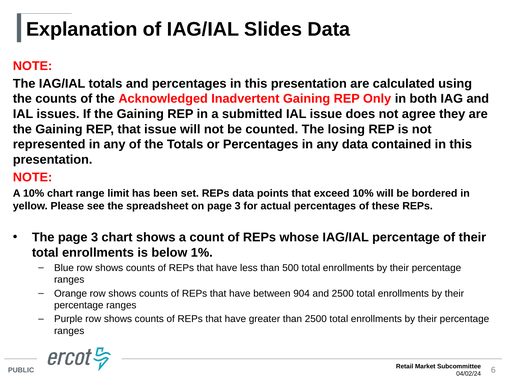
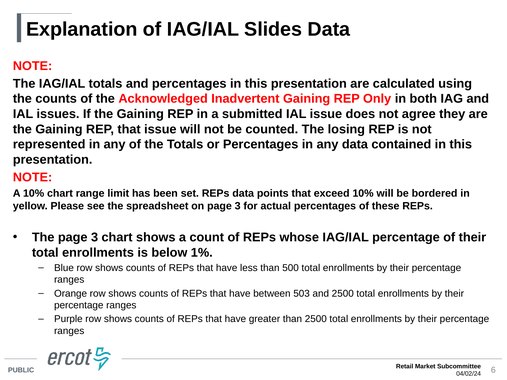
904: 904 -> 503 (302, 294)
